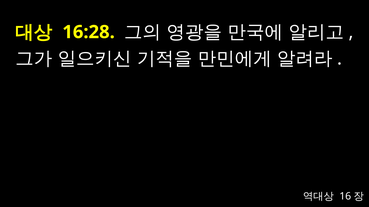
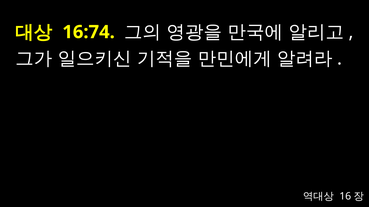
16:28: 16:28 -> 16:74 (89, 32)
